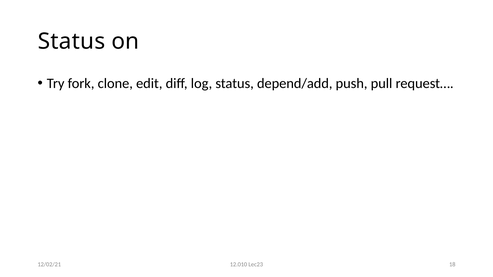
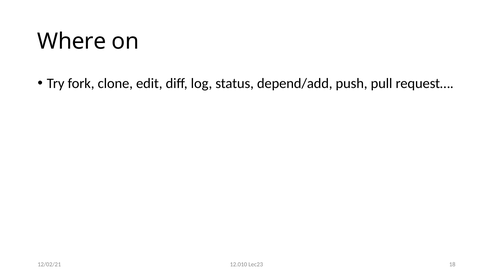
Status: Status -> Where (72, 41)
